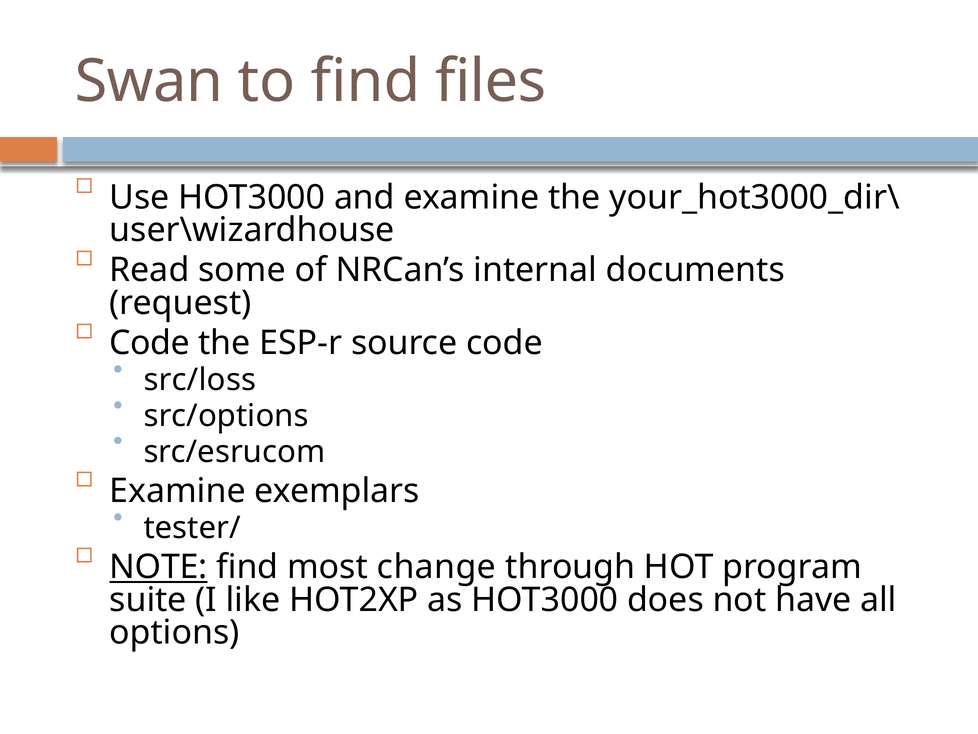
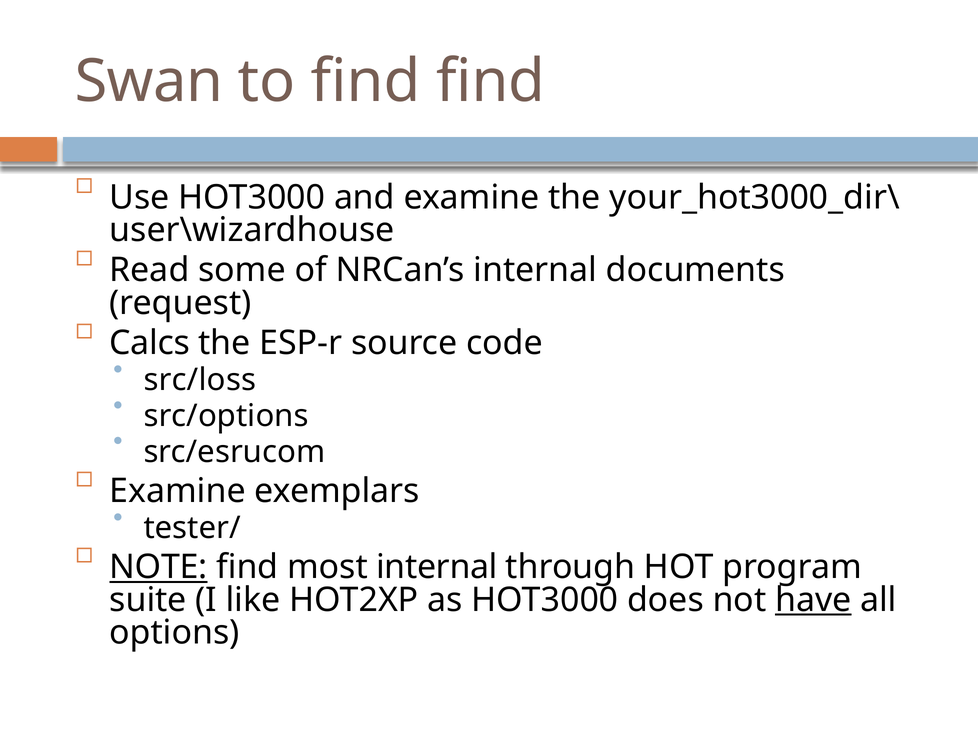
find files: files -> find (491, 82)
Code: Code -> Calcs (150, 343)
most change: change -> internal (437, 567)
have underline: none -> present (813, 599)
